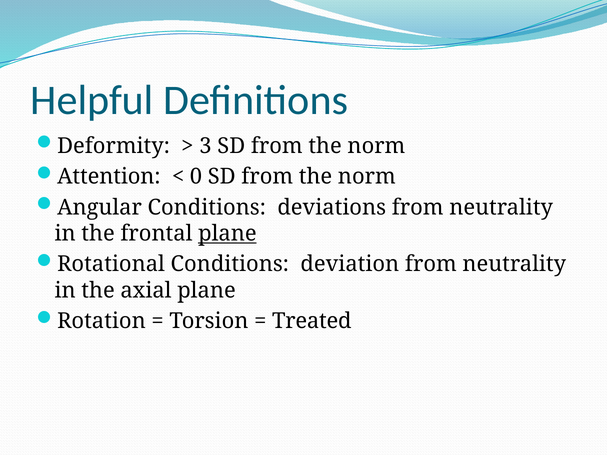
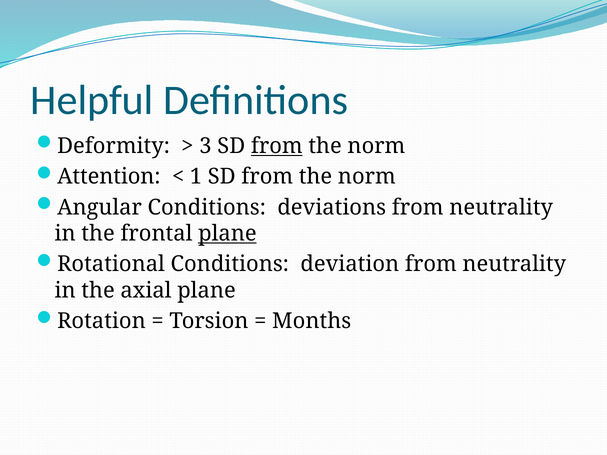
from underline: none -> present (277, 146)
0: 0 -> 1 (196, 177)
Treated: Treated -> Months (312, 321)
